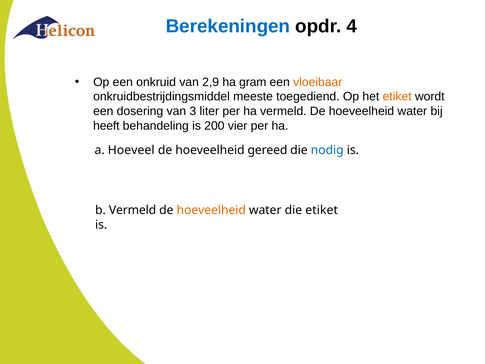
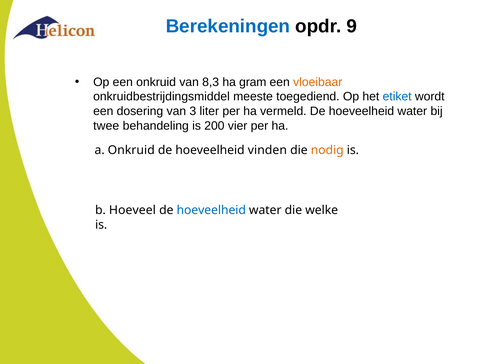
4: 4 -> 9 (352, 26)
2,9: 2,9 -> 8,3 (211, 82)
etiket colour: orange -> blue (397, 97)
heeft: heeft -> twee (106, 126)
a Hoeveel: Hoeveel -> Onkruid (131, 150)
gereed: gereed -> vinden (267, 150)
nodig colour: blue -> orange (327, 150)
b Vermeld: Vermeld -> Hoeveel (132, 210)
hoeveelheid colour: orange -> blue (211, 210)
die etiket: etiket -> welke (322, 210)
